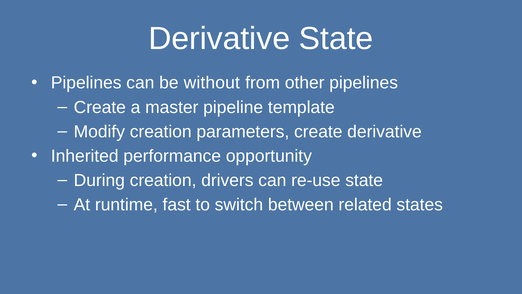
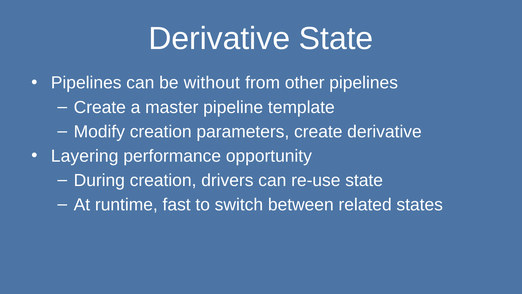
Inherited: Inherited -> Layering (85, 156)
